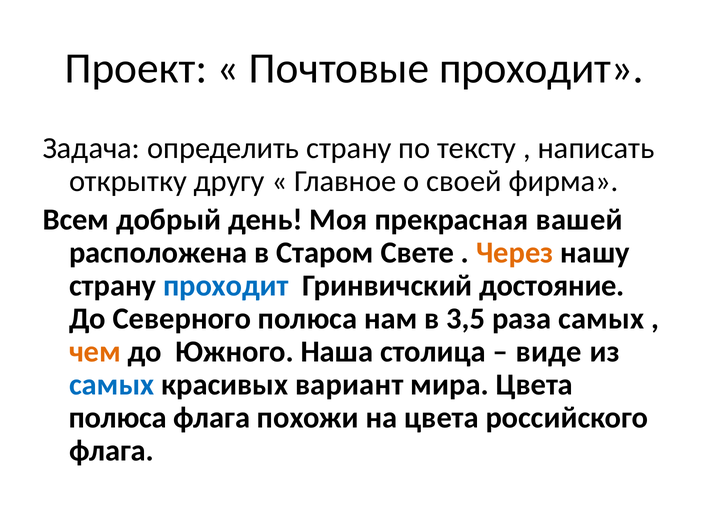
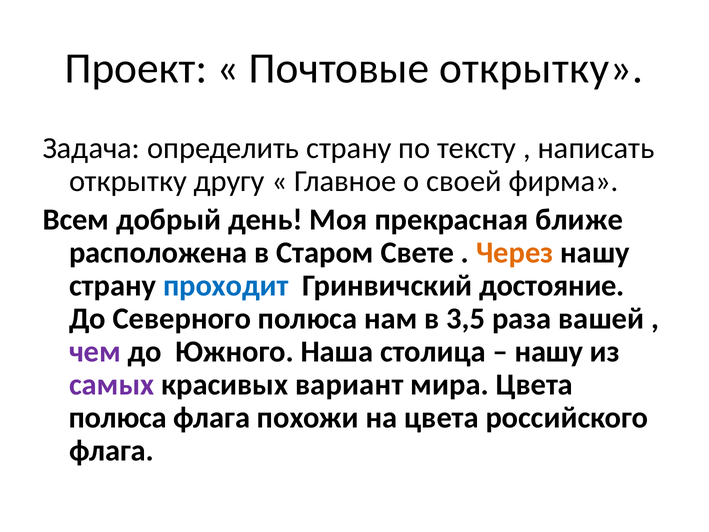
Почтовые проходит: проходит -> открытку (541, 69)
вашей: вашей -> ближе (579, 220)
раза самых: самых -> вашей (601, 319)
чем colour: orange -> purple (95, 352)
виде: виде -> нашу (549, 352)
самых colour: blue -> purple (112, 385)
